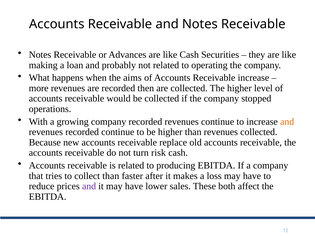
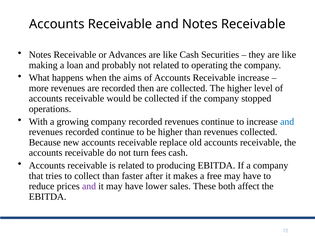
and colour: orange -> blue (287, 122)
risk: risk -> fees (159, 153)
loss: loss -> free (214, 176)
